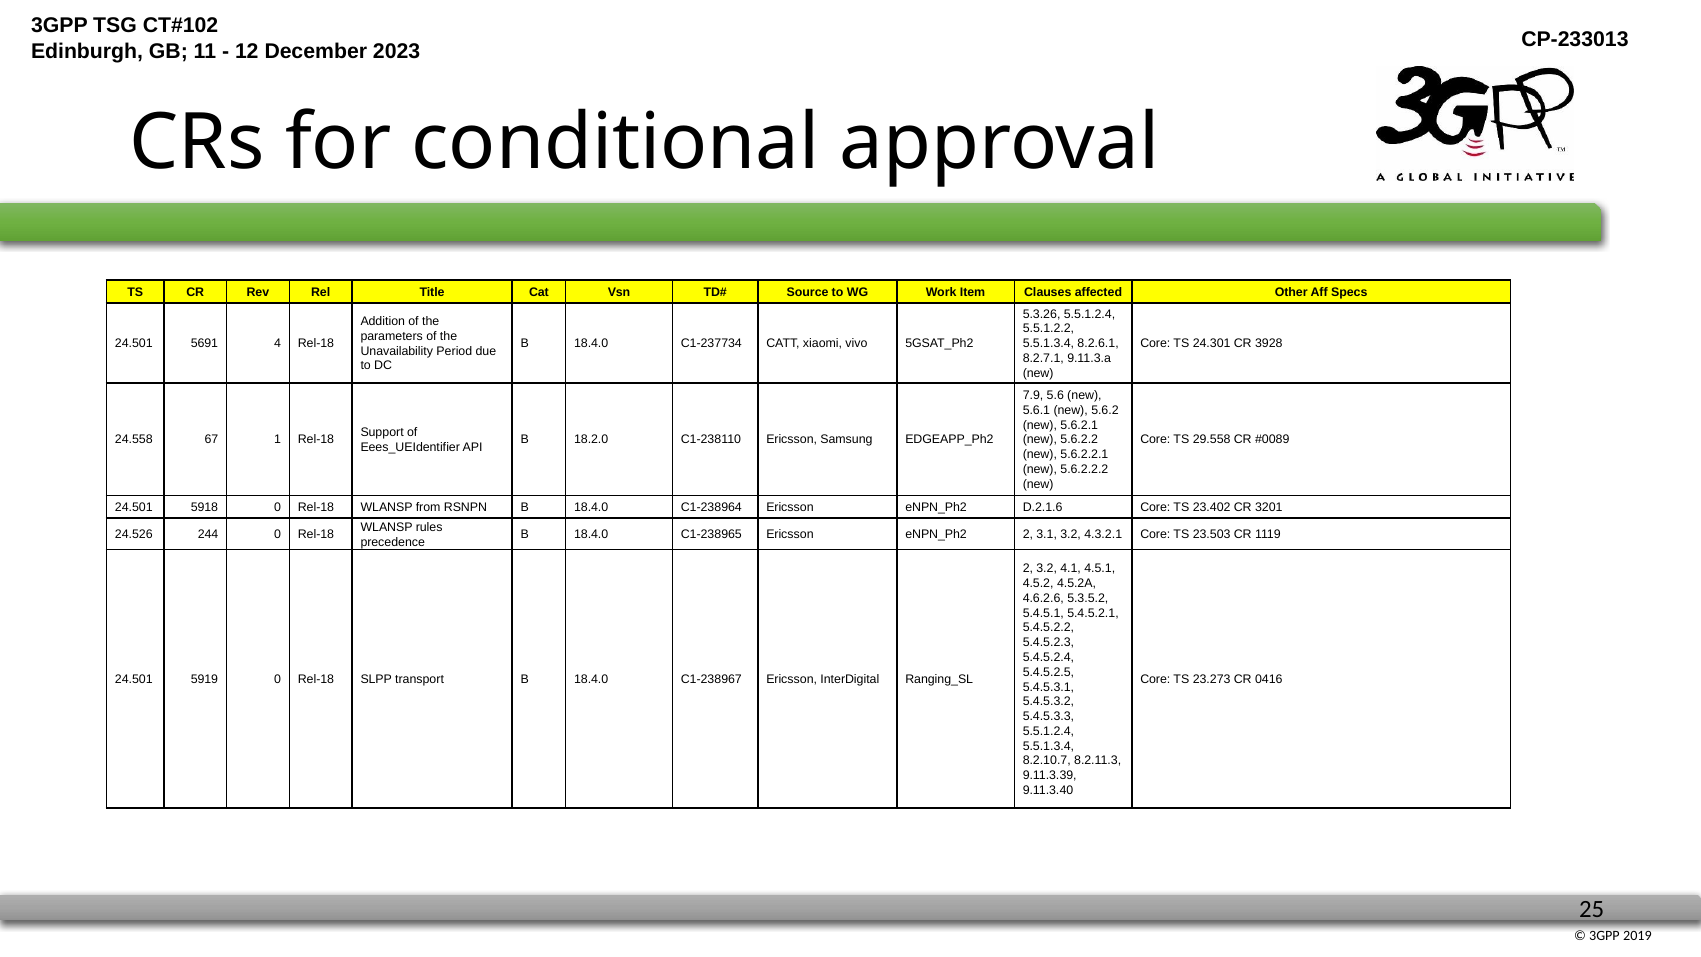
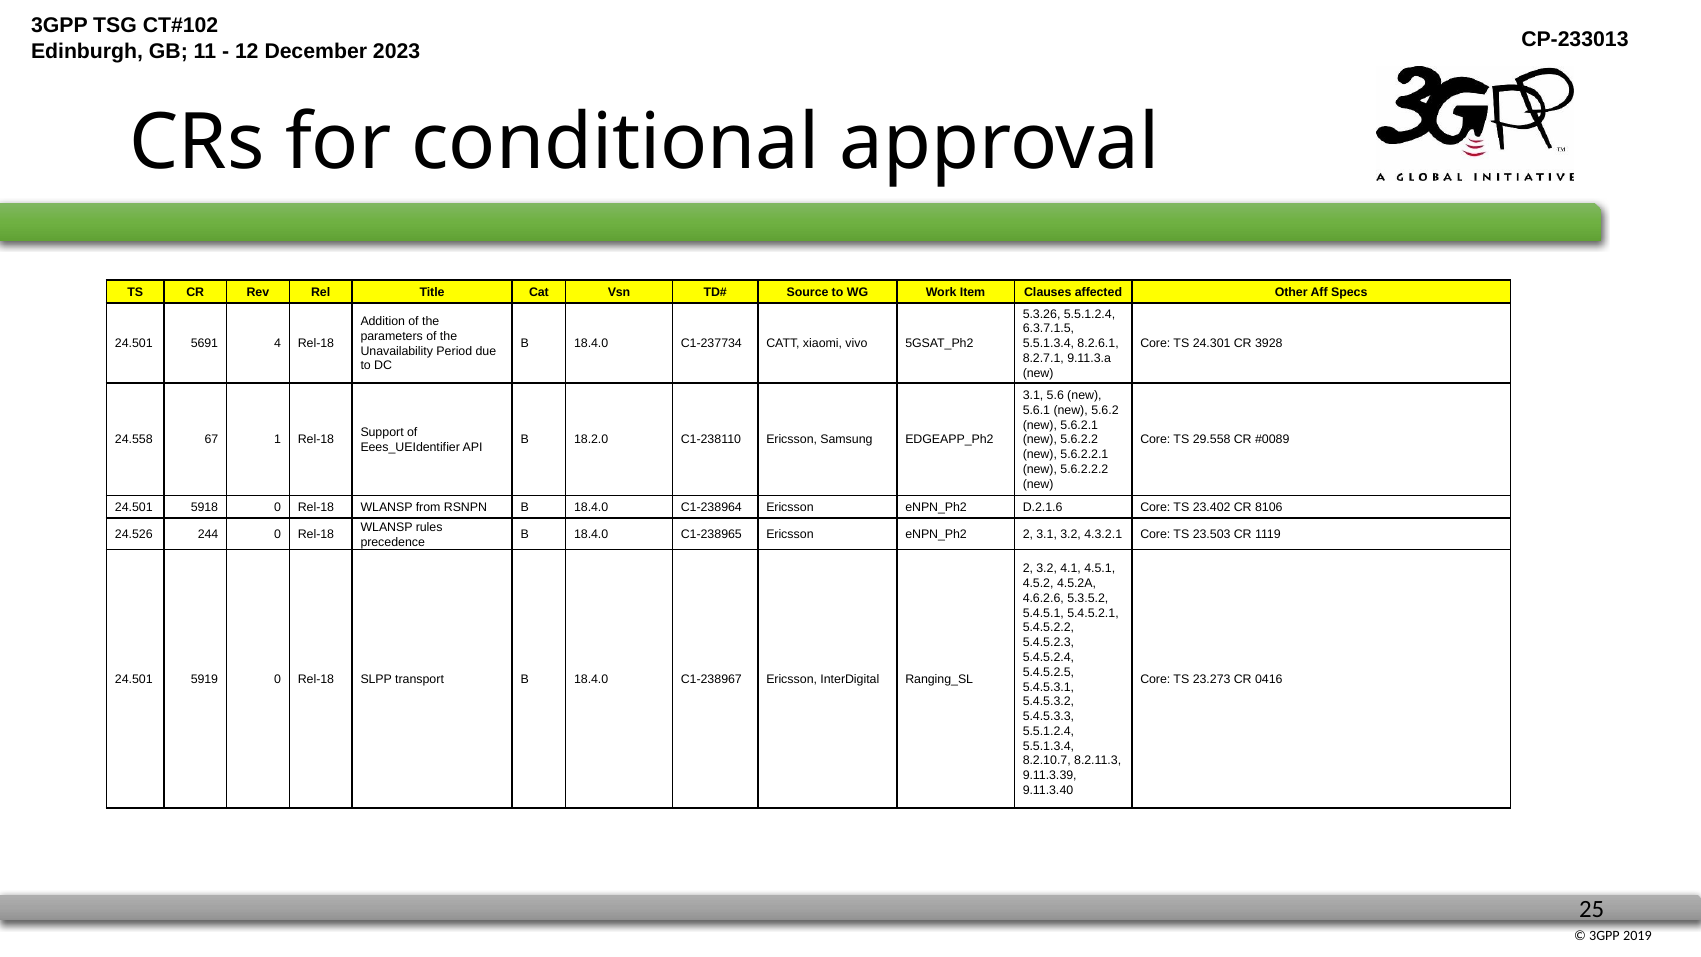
5.5.1.2.2: 5.5.1.2.2 -> 6.3.7.1.5 (1048, 329)
7.9: 7.9 -> 3.1 (1033, 395)
3201: 3201 -> 8106 (1269, 507)
